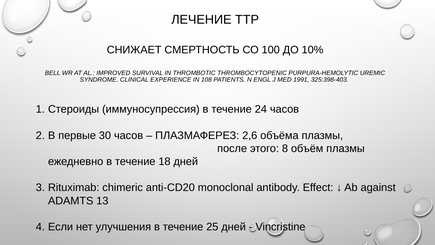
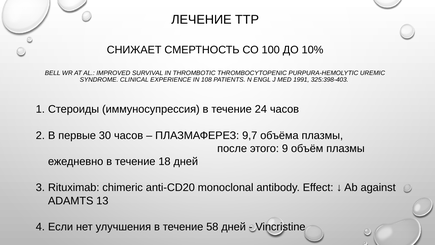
2,6: 2,6 -> 9,7 (250, 135)
8: 8 -> 9 (285, 148)
25: 25 -> 58 (212, 227)
